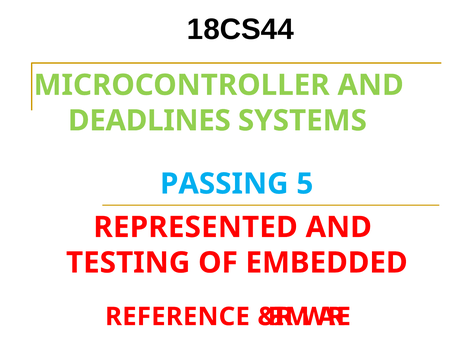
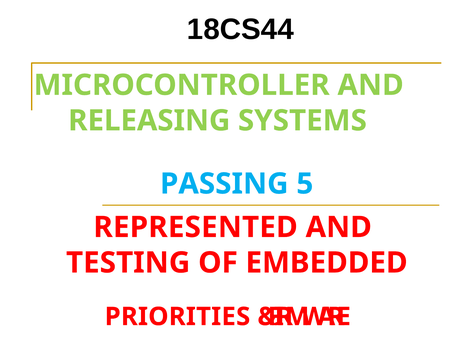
DEADLINES: DEADLINES -> RELEASING (149, 121)
REFERENCE: REFERENCE -> PRIORITIES (177, 316)
